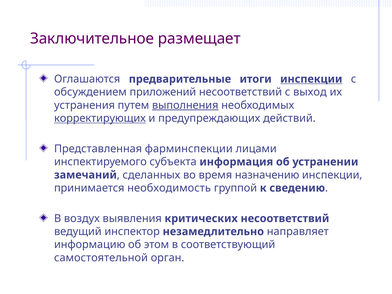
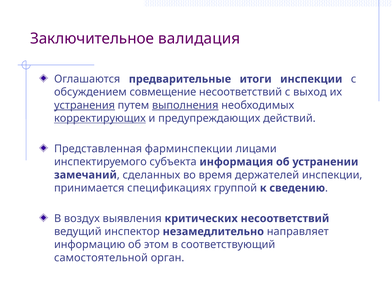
размещает: размещает -> валидация (199, 39)
инспекции underline: present -> none (311, 79)
приложений: приложений -> совмещение (163, 92)
устранения underline: none -> present (84, 105)
назначению: назначению -> держателей (267, 175)
необходимость: необходимость -> спецификациях (169, 188)
